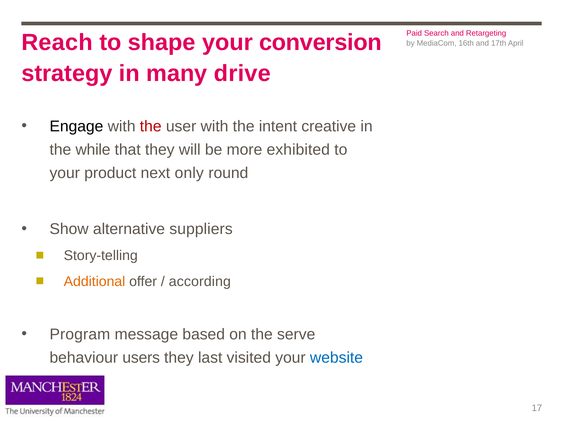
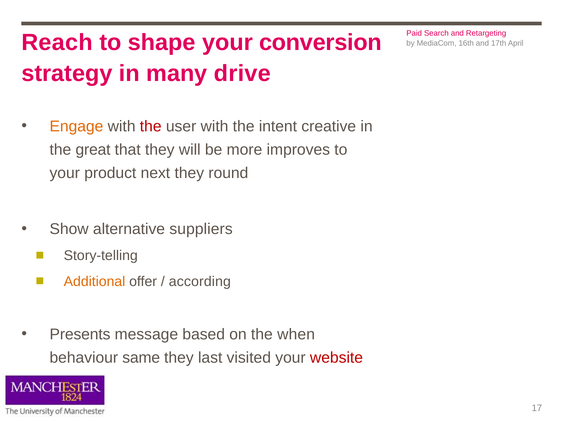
Engage colour: black -> orange (76, 126)
while: while -> great (93, 150)
exhibited: exhibited -> improves (298, 150)
next only: only -> they (189, 173)
Program: Program -> Presents (80, 335)
serve: serve -> when (296, 335)
users: users -> same (141, 358)
website colour: blue -> red (337, 358)
